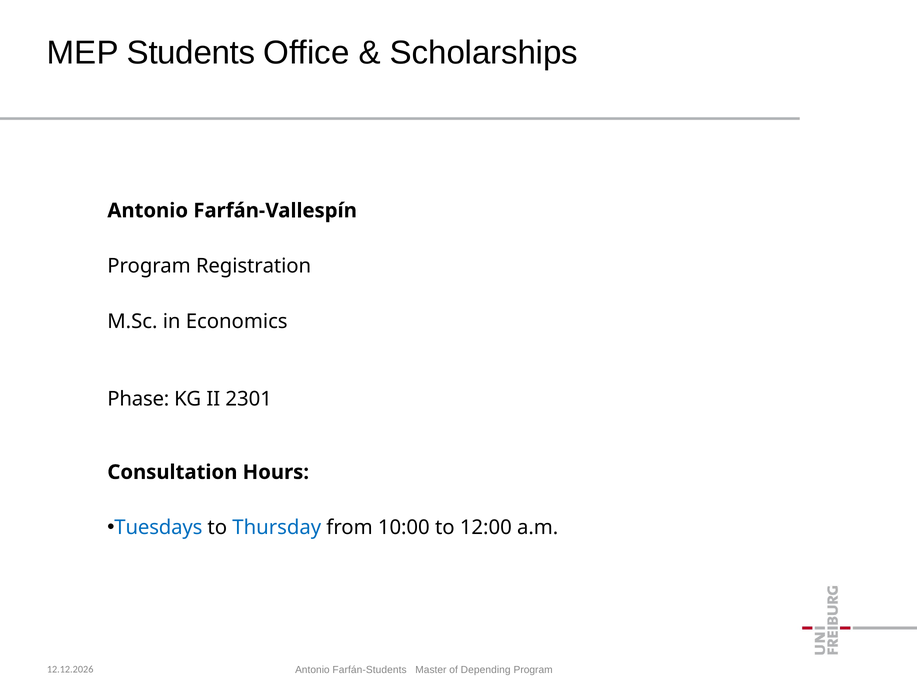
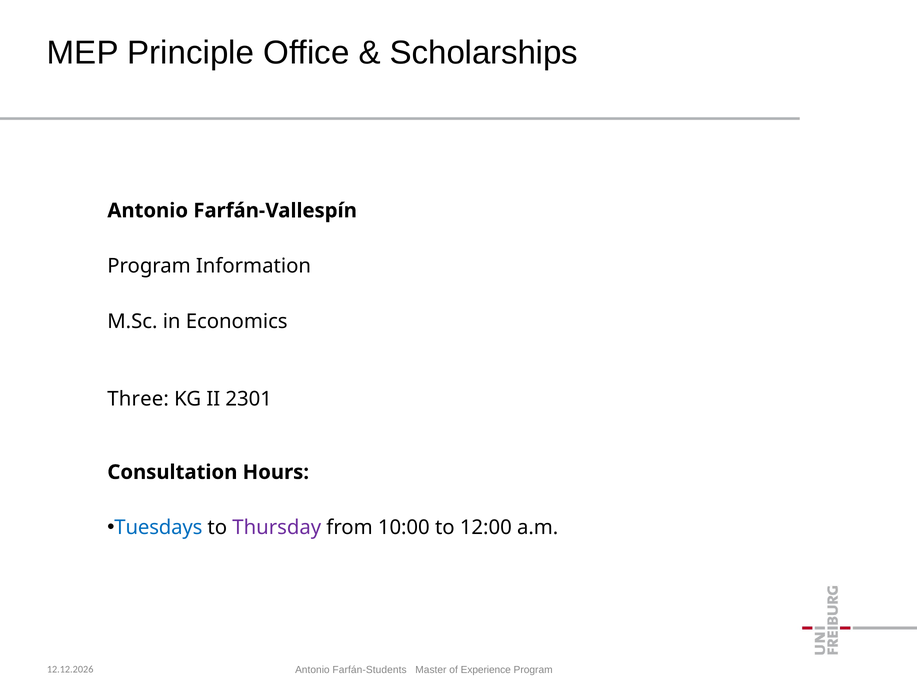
Students: Students -> Principle (191, 53)
Registration: Registration -> Information (253, 266)
Phase: Phase -> Three (138, 399)
Thursday colour: blue -> purple (277, 527)
Depending: Depending -> Experience (486, 670)
